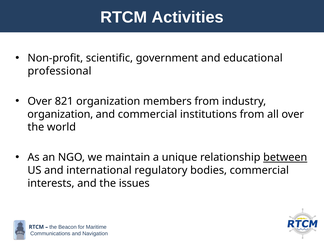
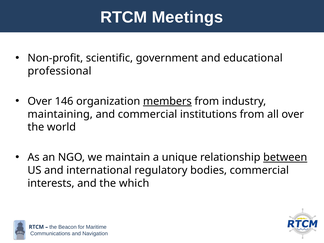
Activities: Activities -> Meetings (187, 17)
821: 821 -> 146 (64, 101)
members underline: none -> present (167, 101)
organization: organization -> maintaining (60, 114)
issues: issues -> which (134, 183)
